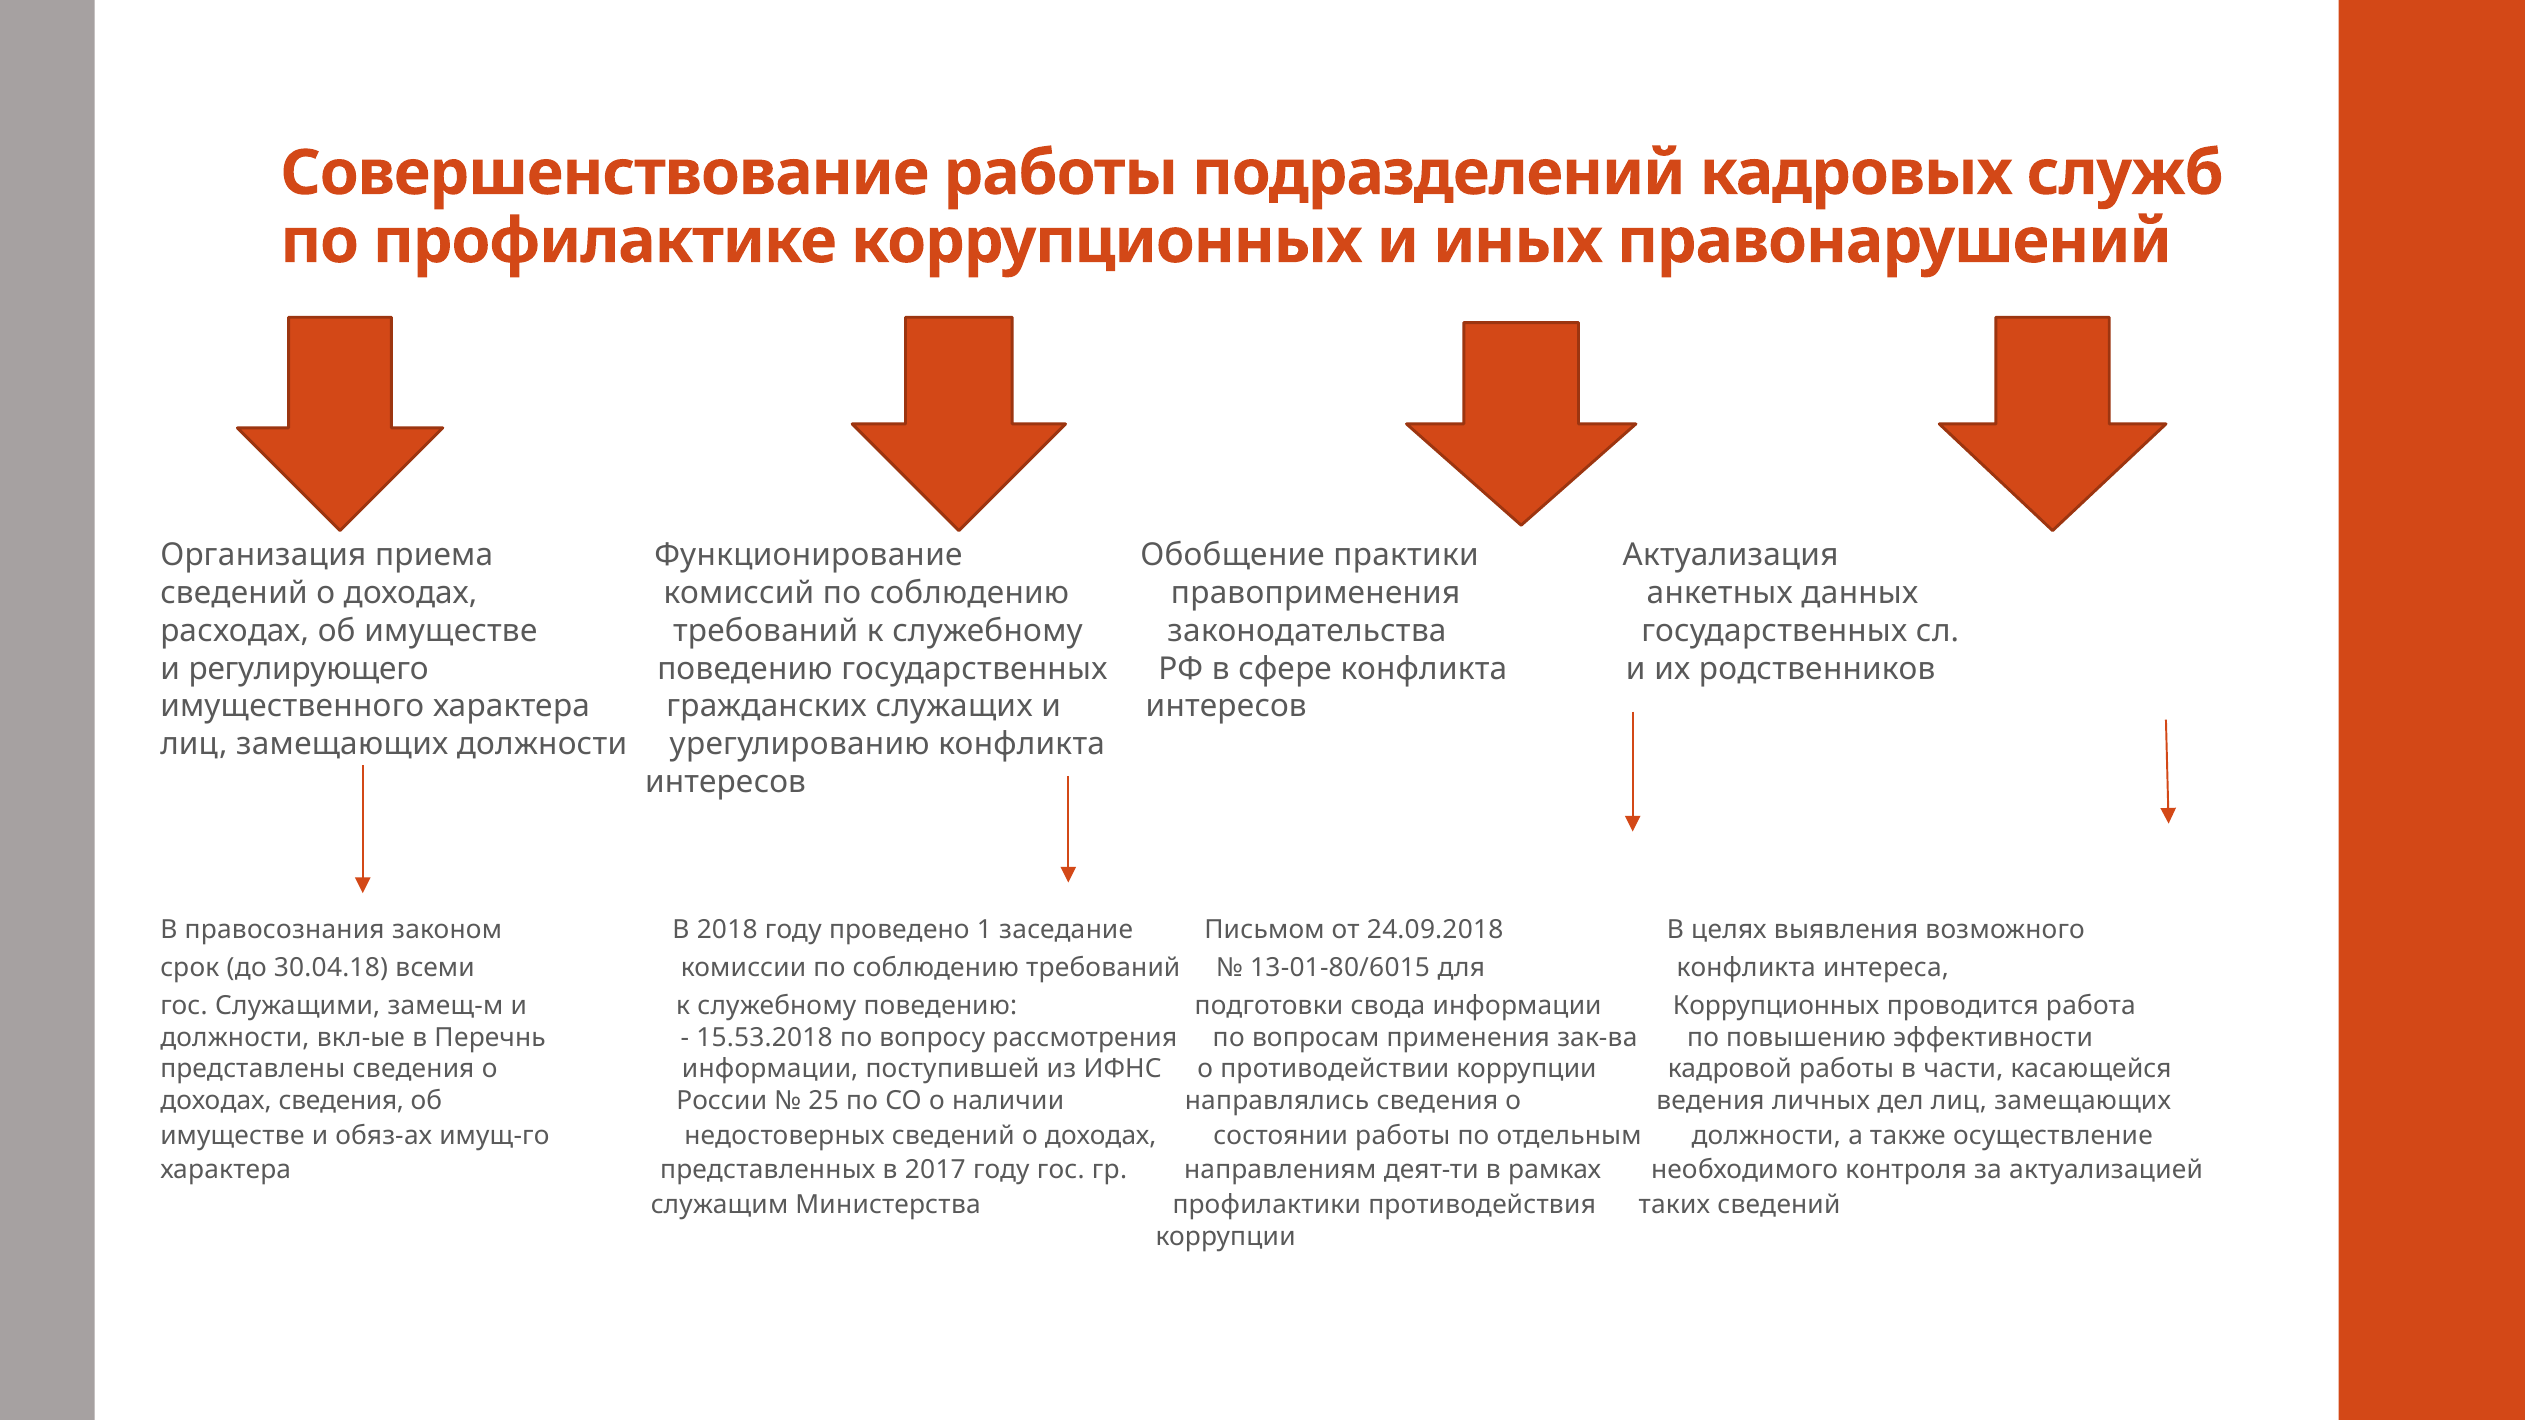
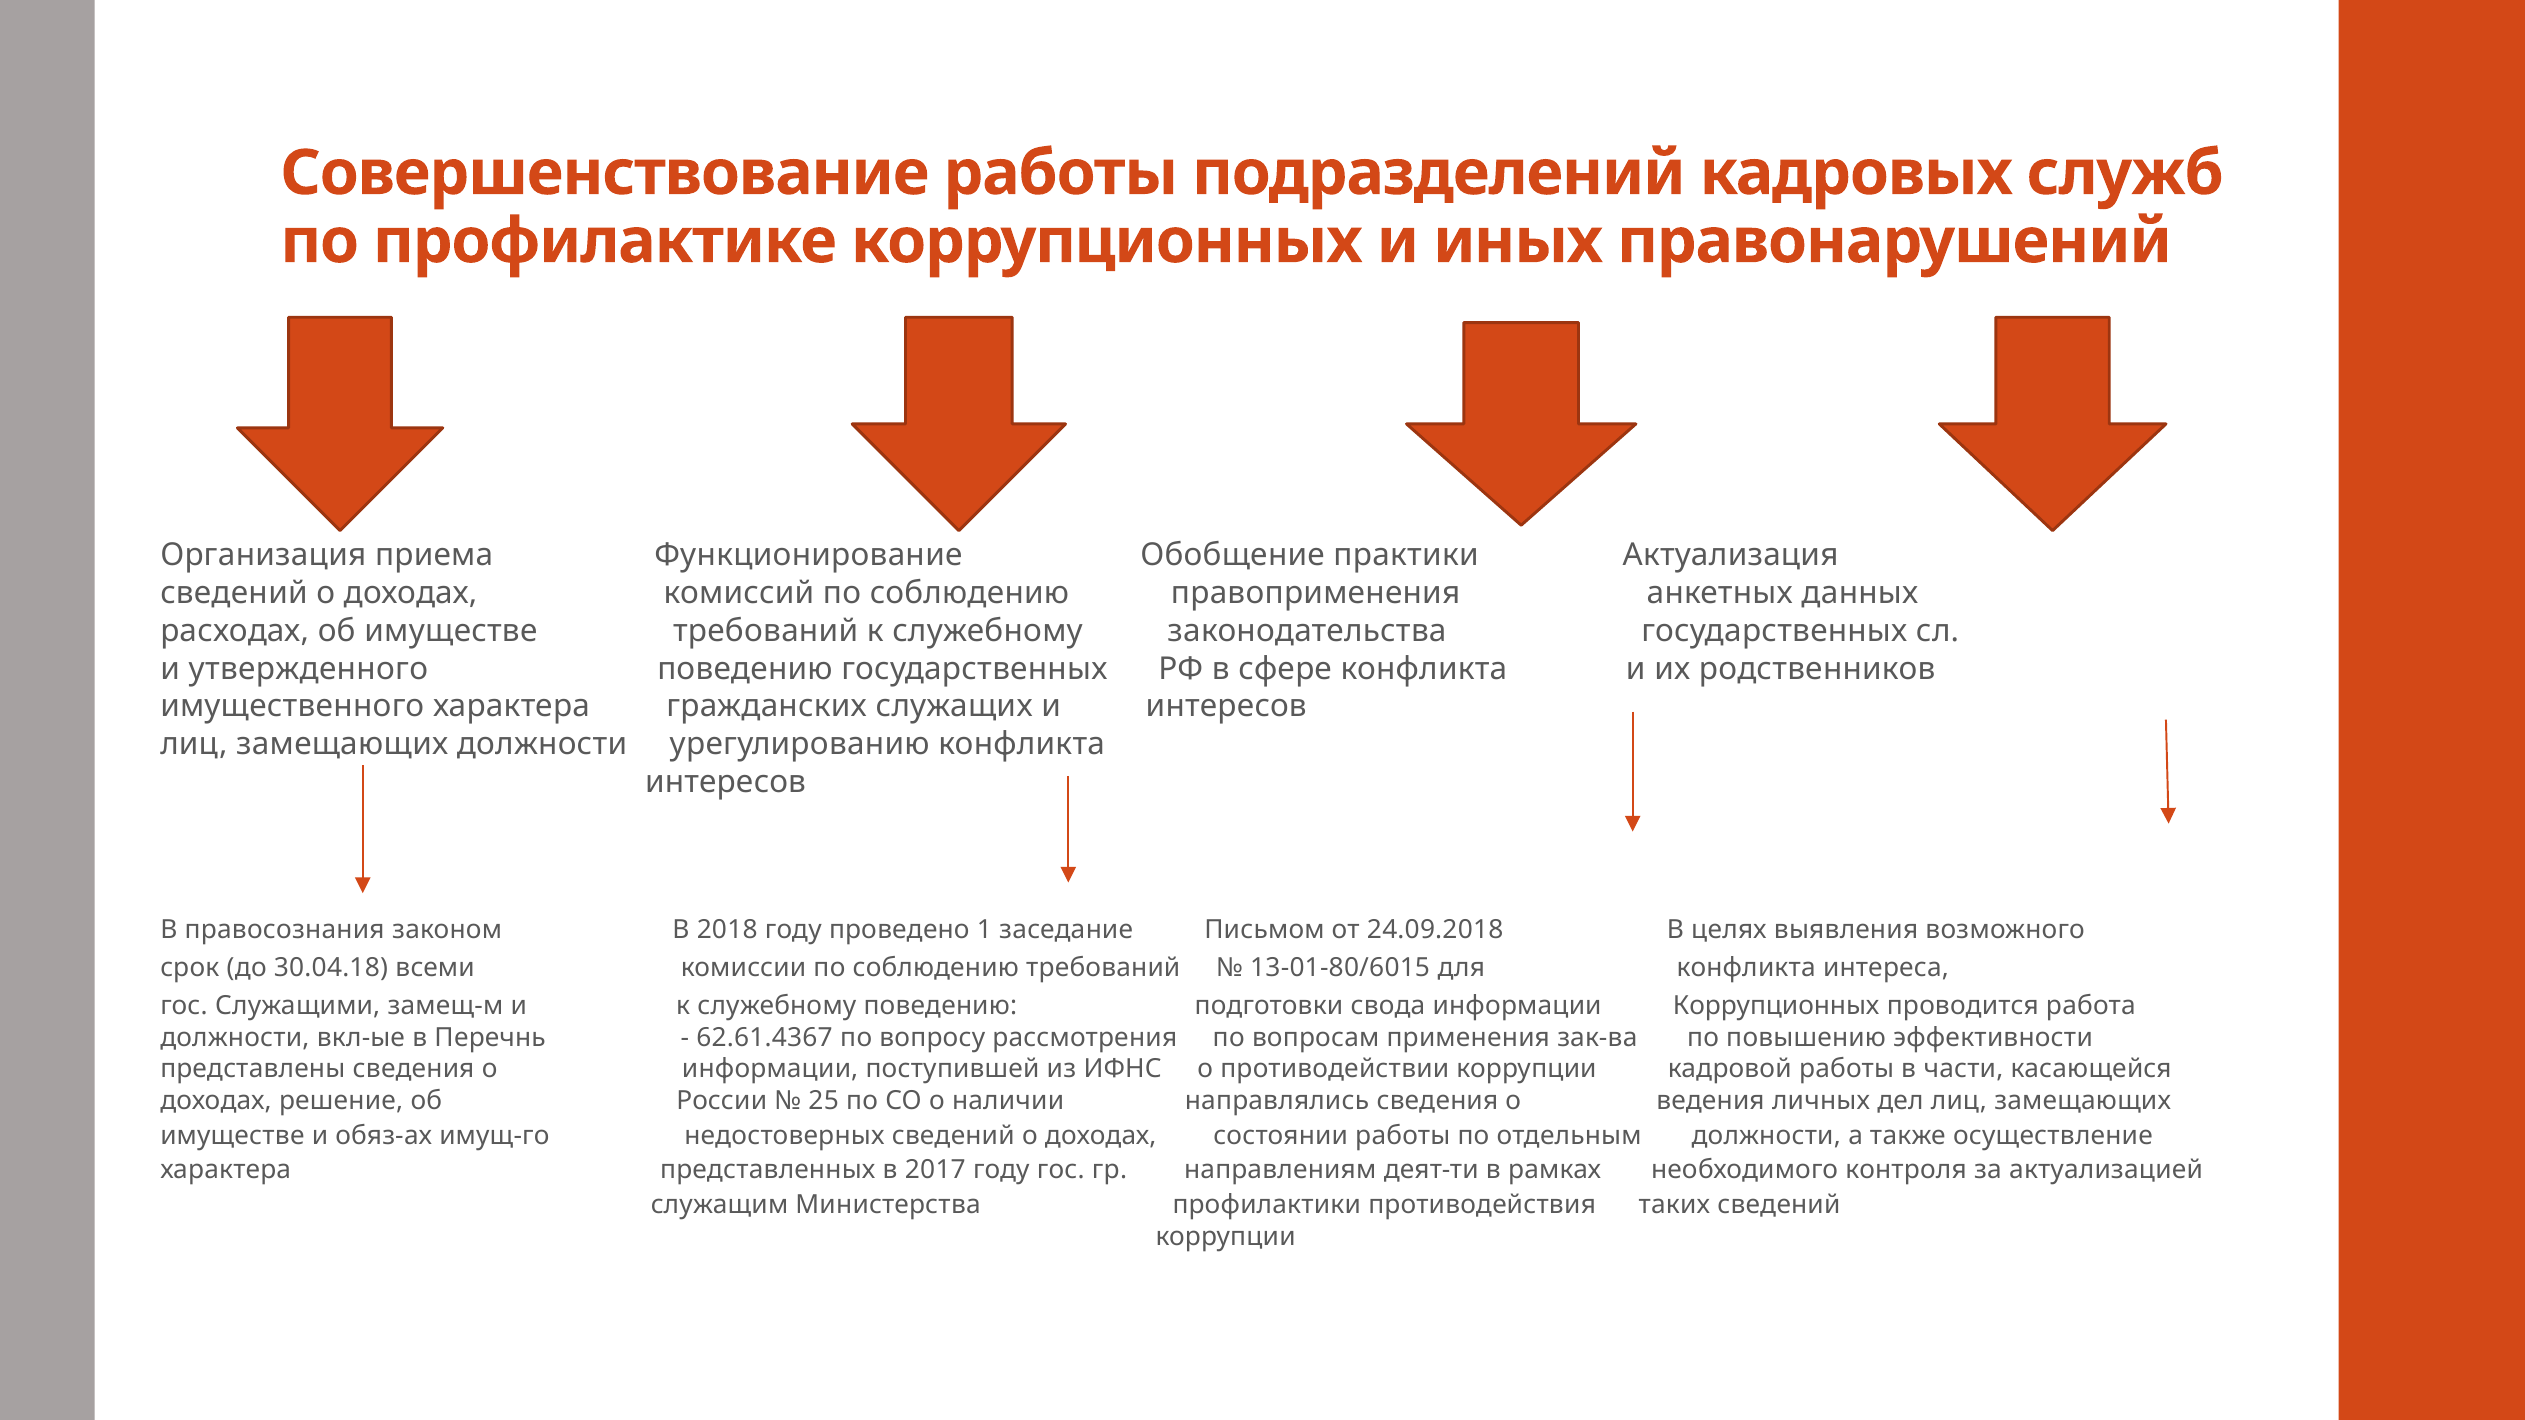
регулирующего: регулирующего -> утвержденного (308, 669)
15.53.2018: 15.53.2018 -> 62.61.4367 (765, 1038)
доходах сведения: сведения -> решение (341, 1101)
